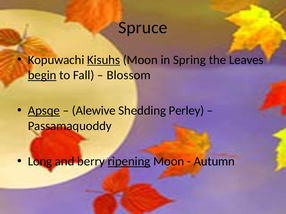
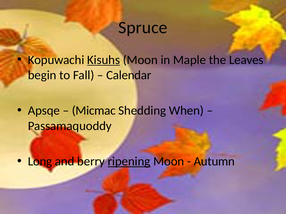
Spring: Spring -> Maple (190, 60)
begin underline: present -> none (42, 75)
Blossom: Blossom -> Calendar (129, 75)
Apsqe underline: present -> none (44, 111)
Alewive: Alewive -> Micmac (94, 111)
Perley: Perley -> When (186, 111)
